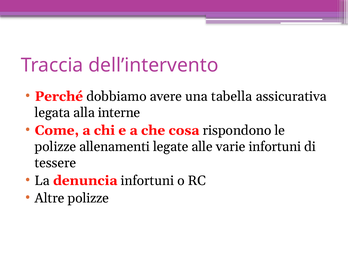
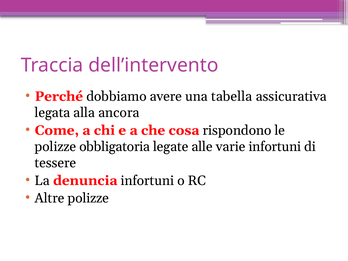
interne: interne -> ancora (119, 113)
allenamenti: allenamenti -> obbligatoria (115, 147)
